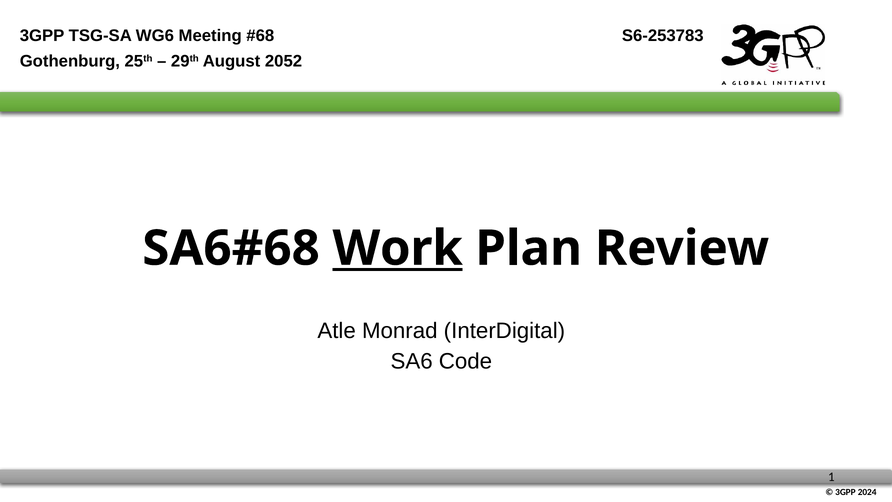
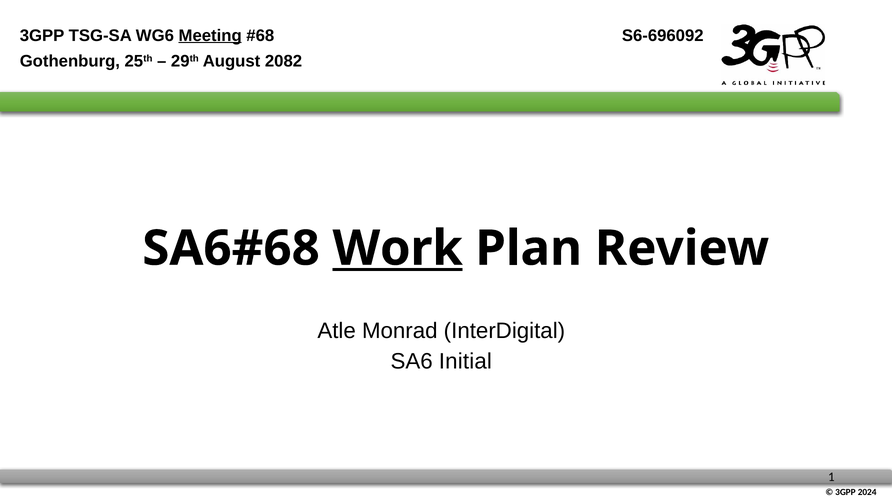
Meeting underline: none -> present (210, 35)
S6-253783: S6-253783 -> S6-696092 (663, 35)
2052: 2052 -> 2082 (284, 61)
Code: Code -> Initial (465, 361)
